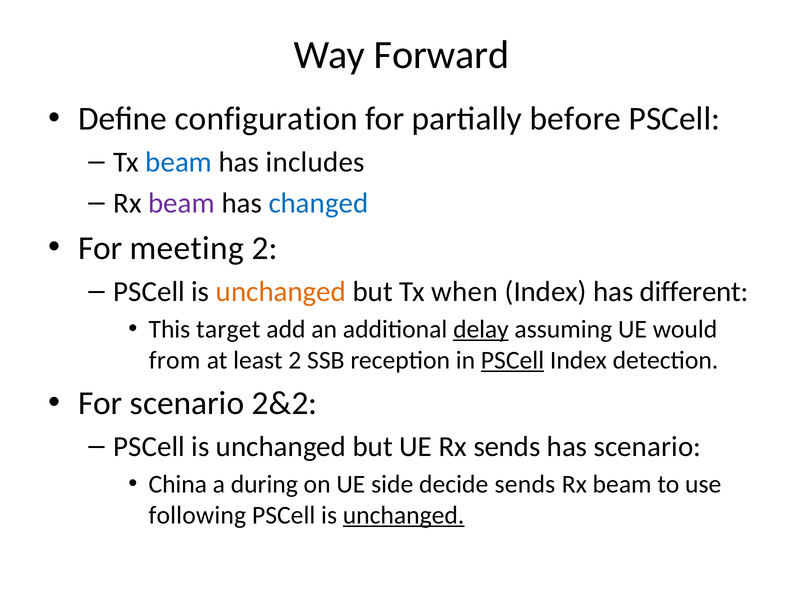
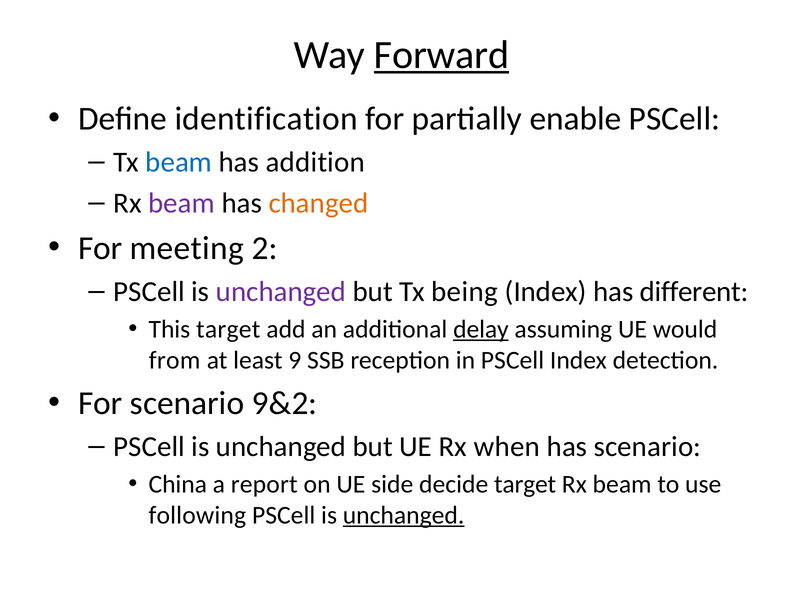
Forward underline: none -> present (442, 55)
configuration: configuration -> identification (266, 119)
before: before -> enable (575, 119)
includes: includes -> addition (315, 162)
changed colour: blue -> orange (318, 203)
unchanged colour: orange -> purple (281, 292)
when: when -> being (465, 292)
least 2: 2 -> 9 (295, 360)
PSCell underline: present -> none (513, 360)
2&2: 2&2 -> 9&2 (285, 403)
Rx sends: sends -> when (507, 447)
during: during -> report (264, 485)
decide sends: sends -> target (525, 485)
